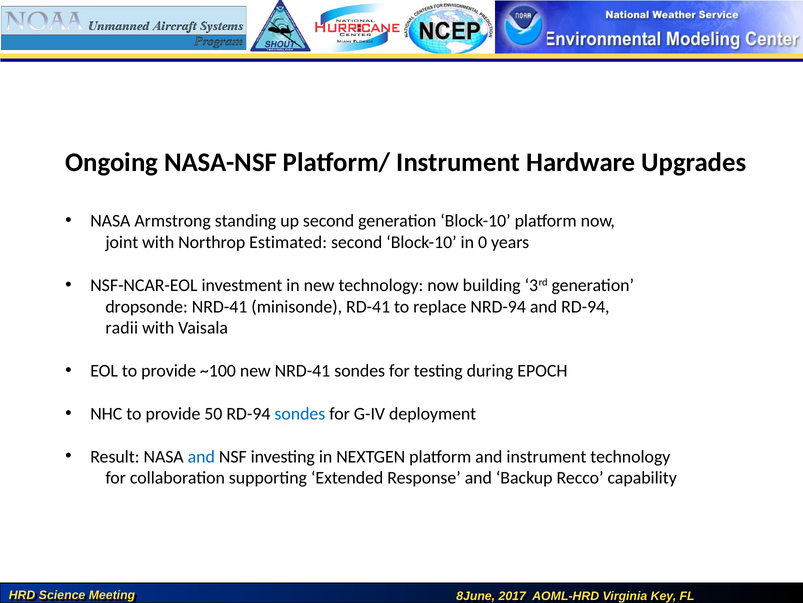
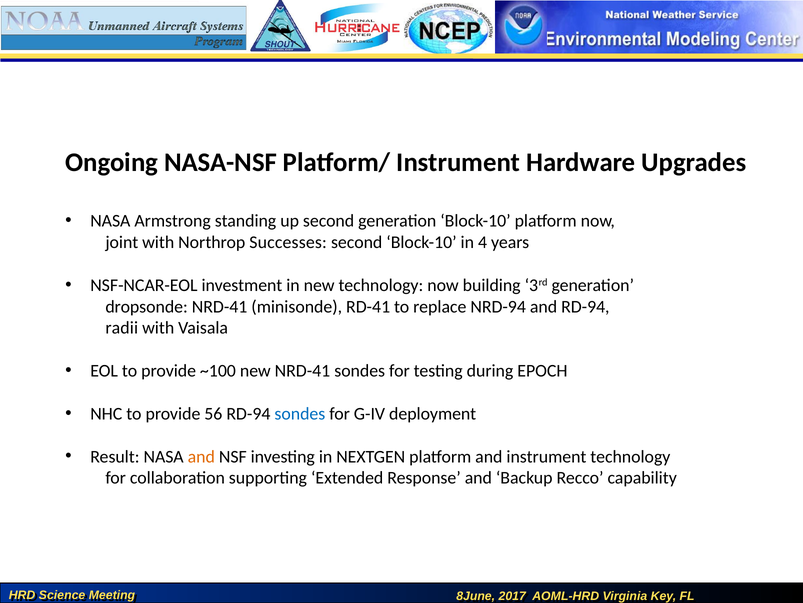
Estimated: Estimated -> Successes (288, 242)
0: 0 -> 4 (483, 242)
50: 50 -> 56 (213, 413)
and colour: blue -> orange (201, 456)
